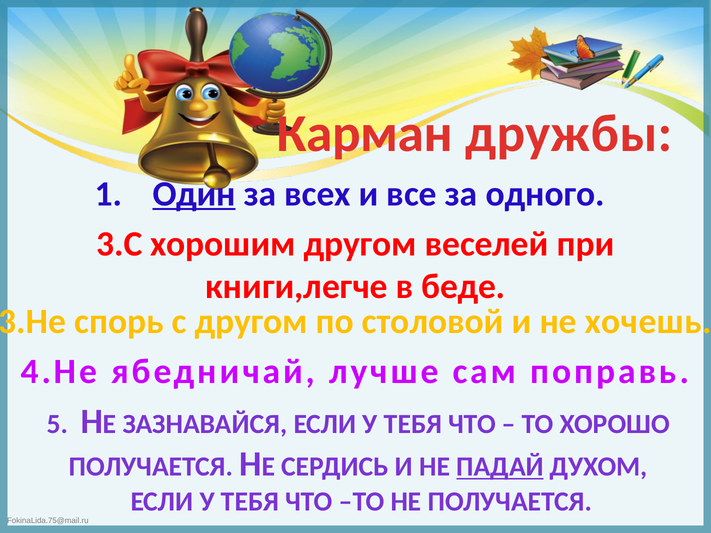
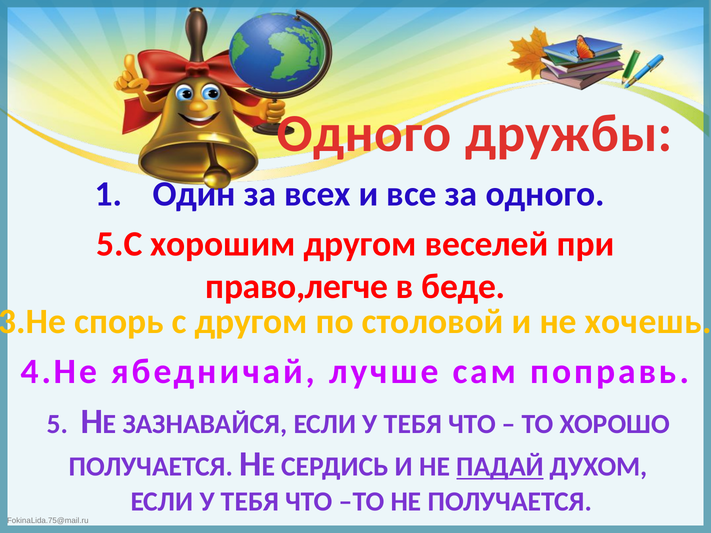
Карман: Карман -> Одного (364, 134)
Один underline: present -> none (194, 194)
3.С: 3.С -> 5.С (119, 244)
книги,легче: книги,легче -> право,легче (297, 287)
